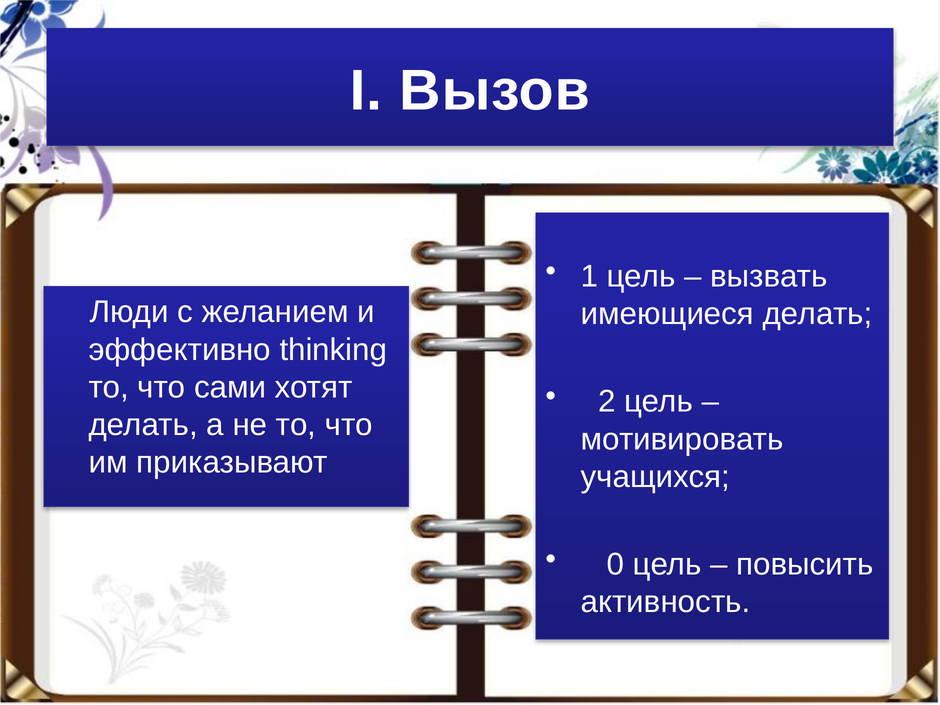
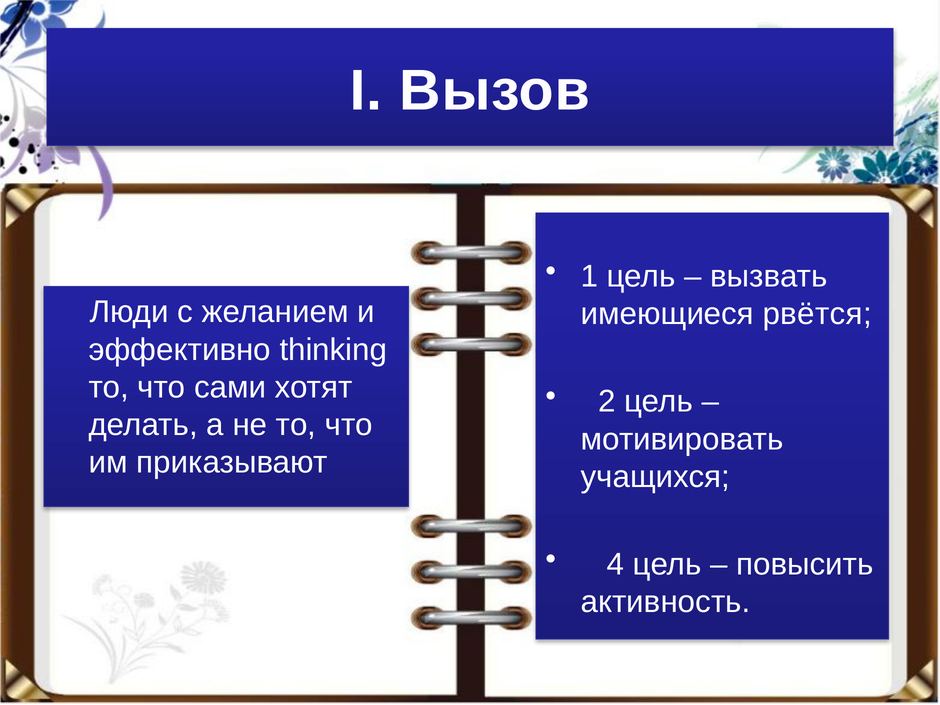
имеющиеся делать: делать -> рвётся (817, 314)
0: 0 -> 4 (615, 565)
